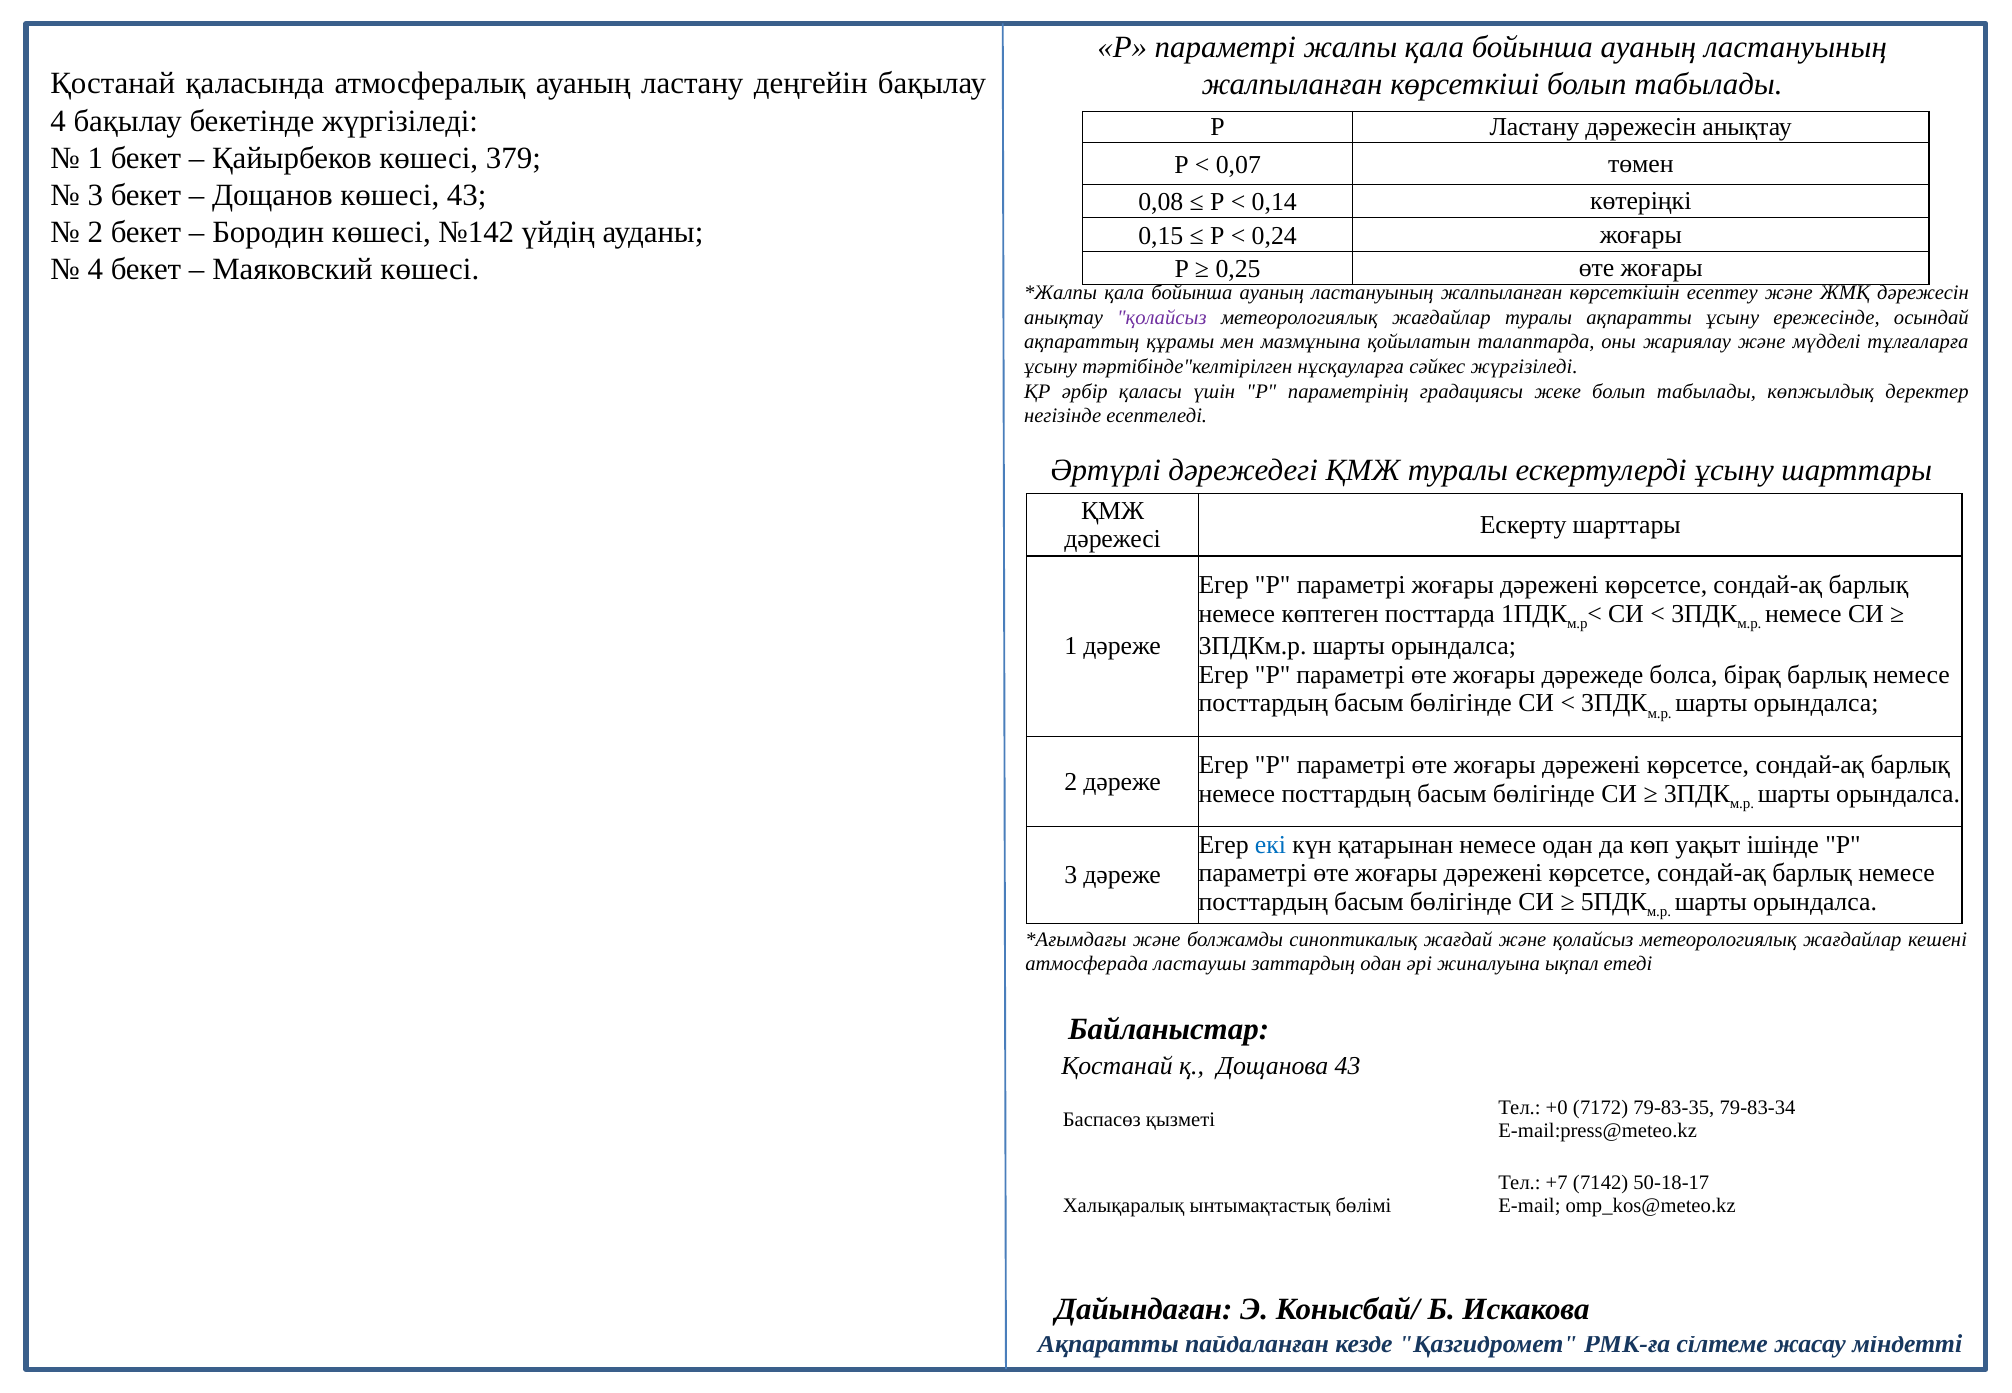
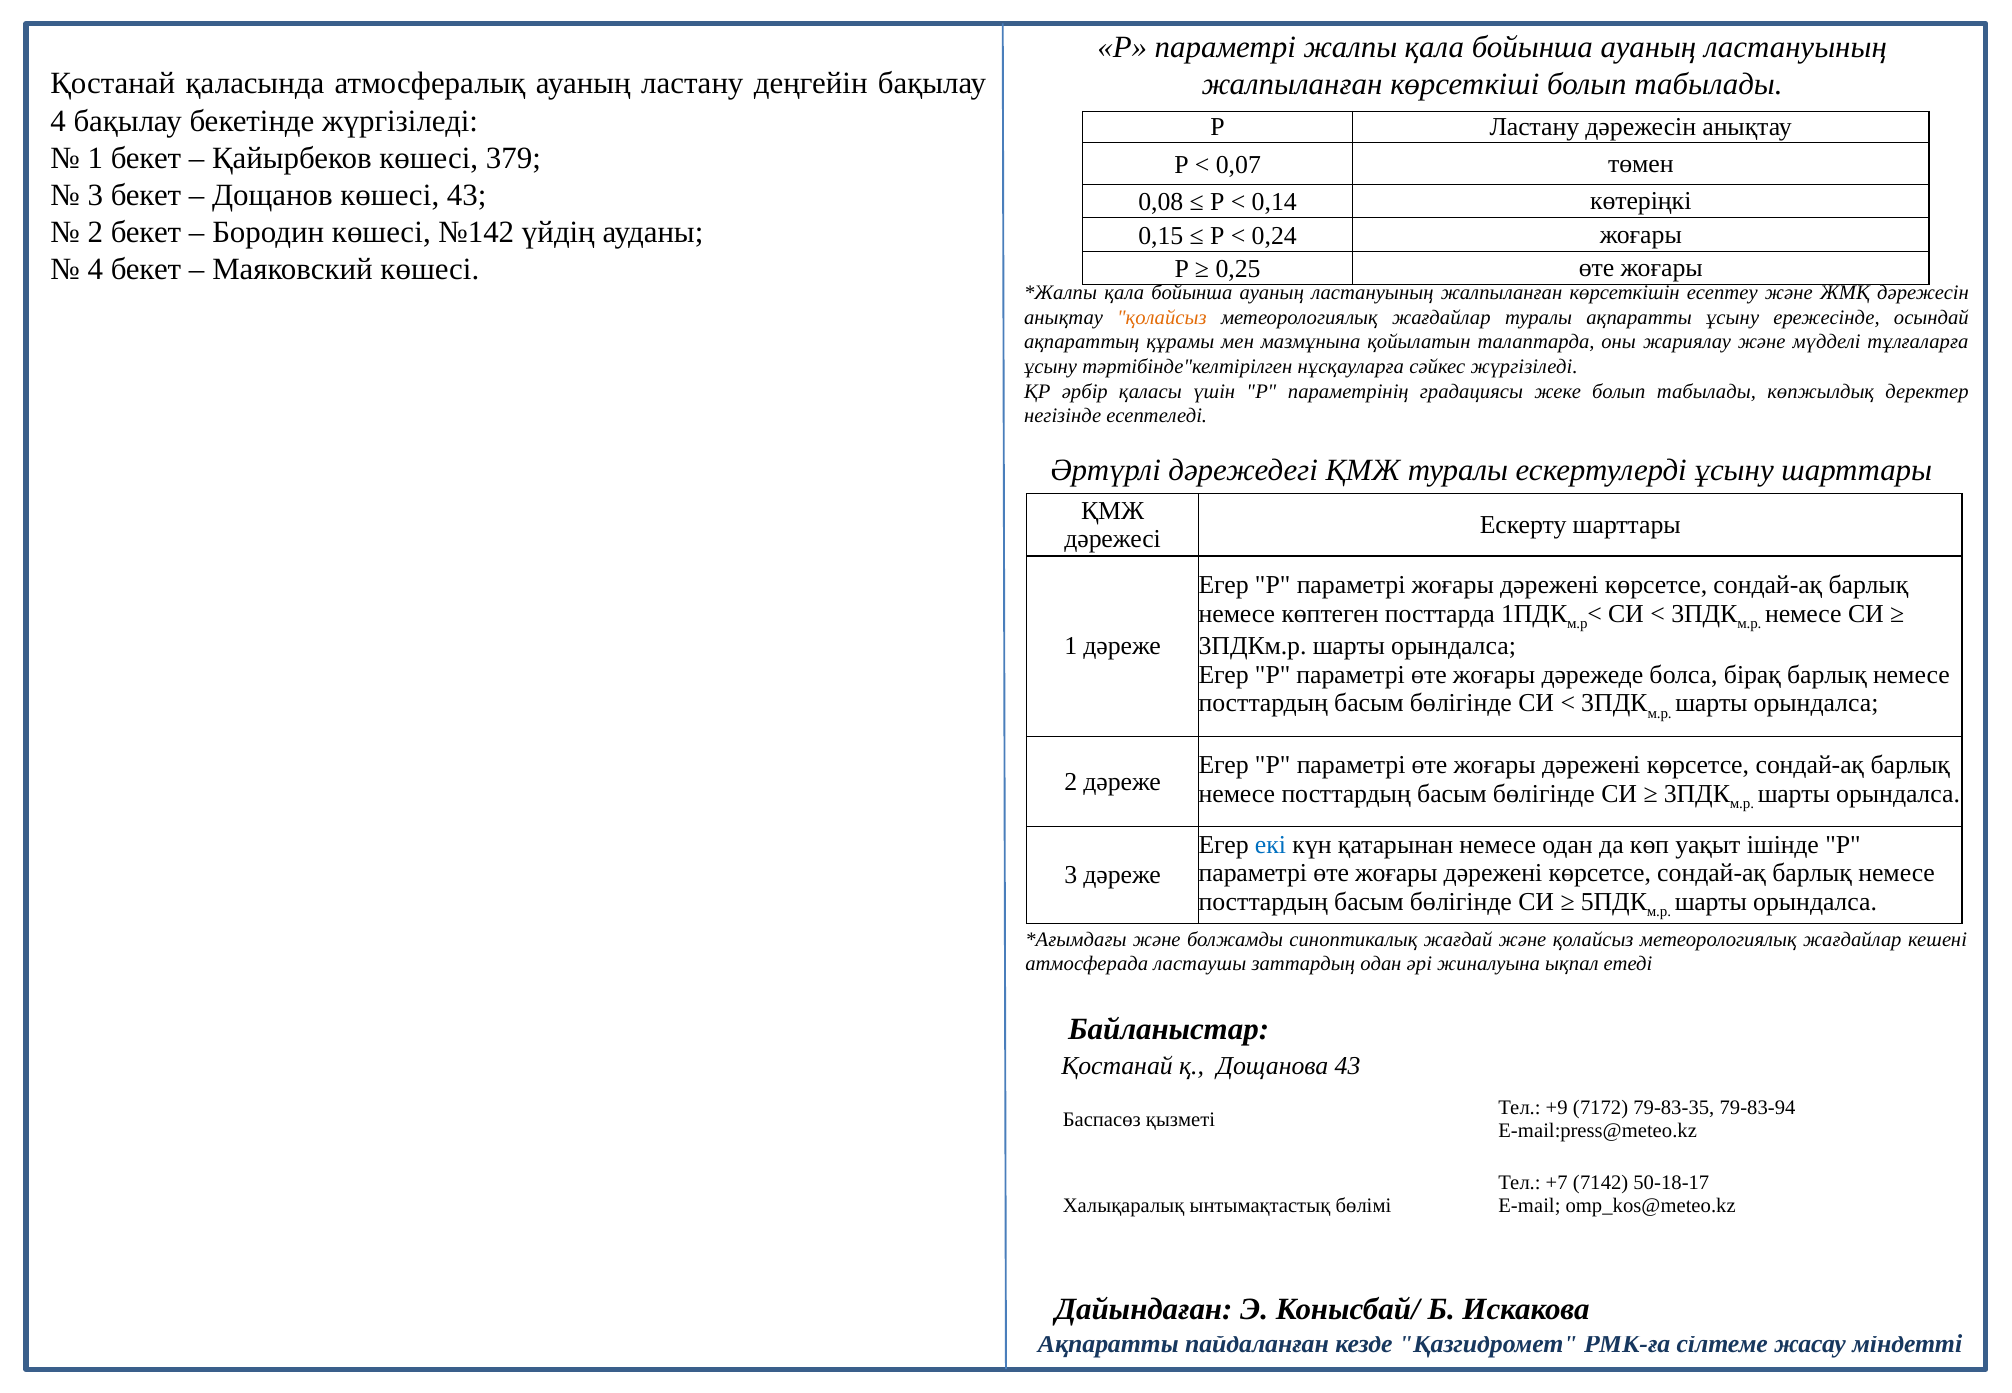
қолайсыз colour: purple -> orange (1162, 317)
+0: +0 -> +9 (1557, 1108)
79-83-34: 79-83-34 -> 79-83-94 (1758, 1108)
